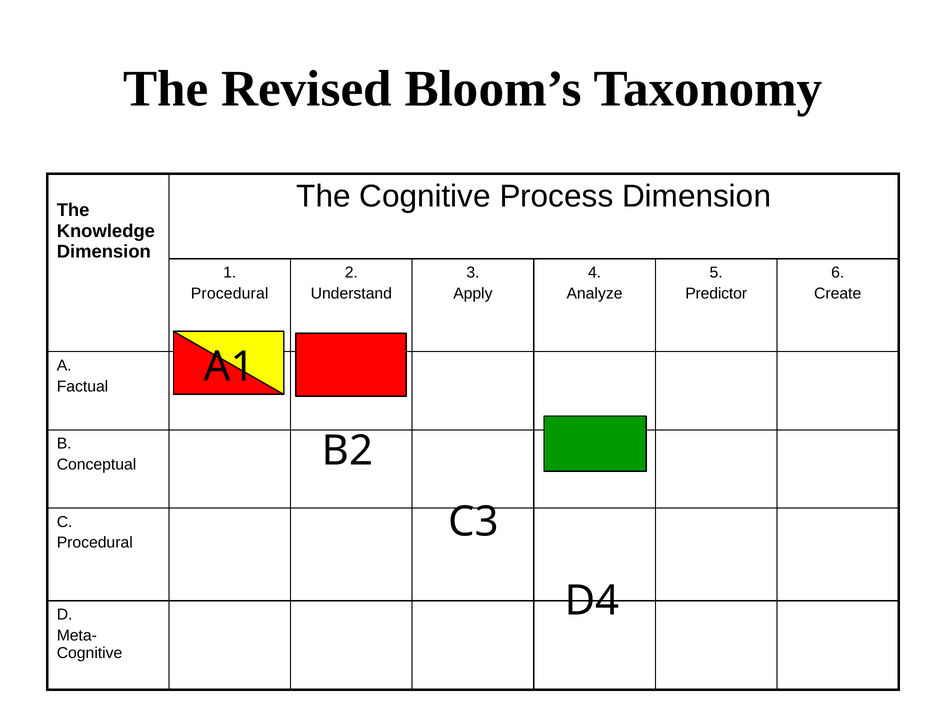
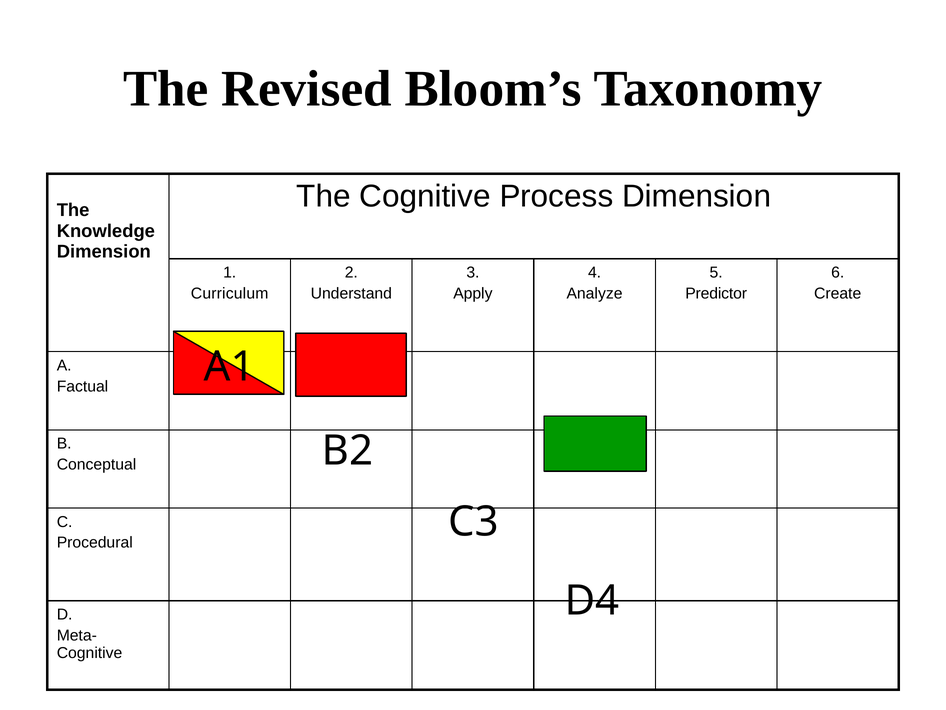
Procedural: Procedural -> Curriculum (230, 293)
